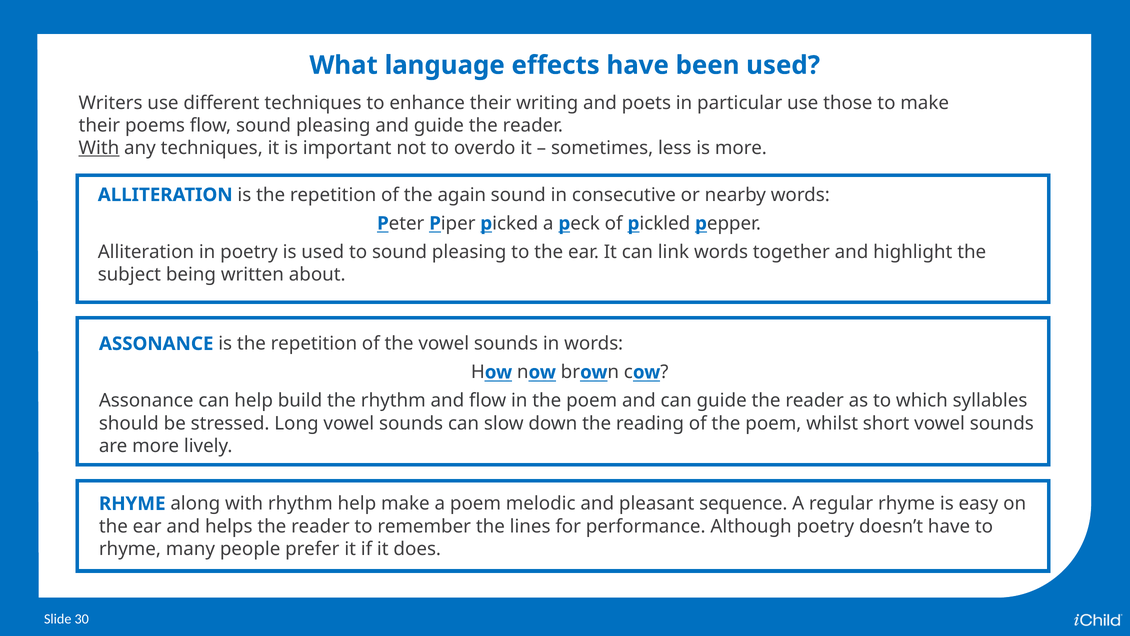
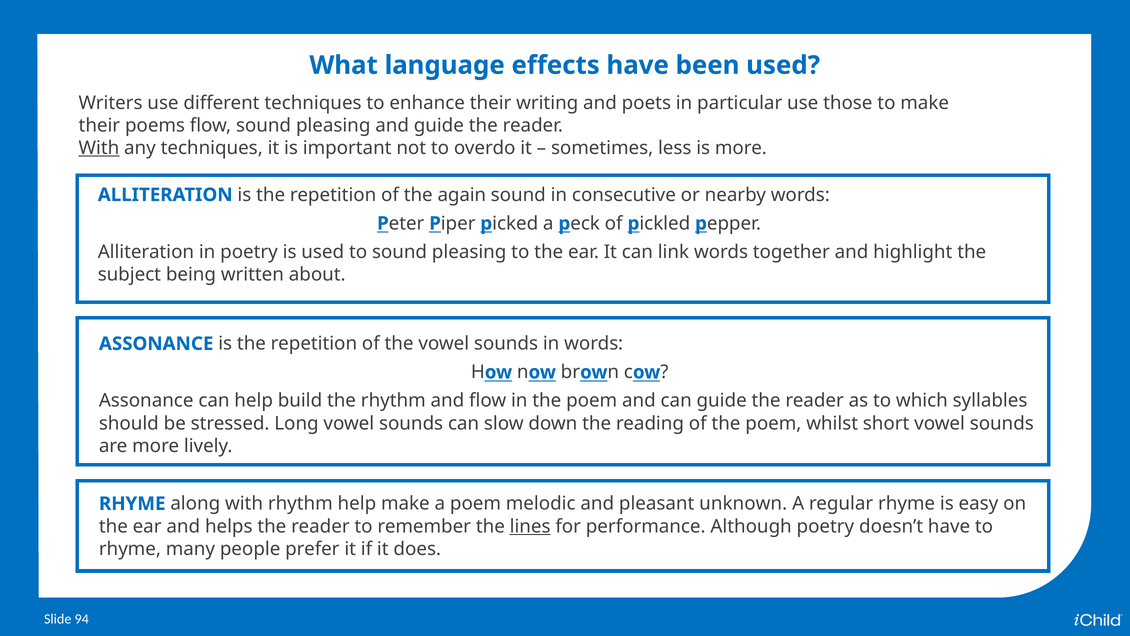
sequence: sequence -> unknown (743, 503)
lines underline: none -> present (530, 526)
30: 30 -> 94 (82, 619)
